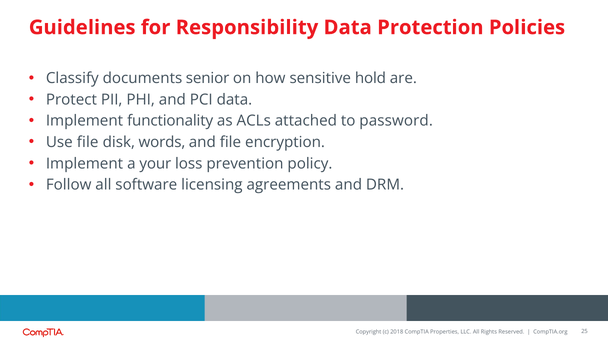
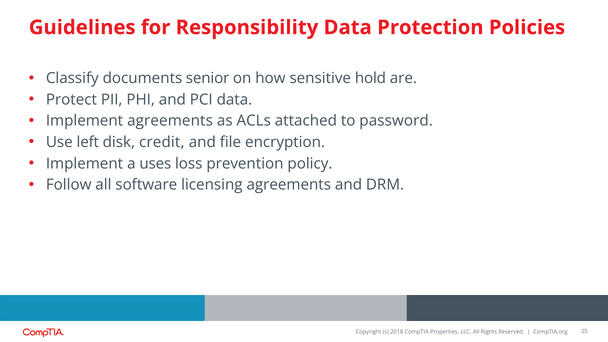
Implement functionality: functionality -> agreements (170, 121)
Use file: file -> left (88, 142)
words: words -> credit (162, 142)
your: your -> uses (155, 164)
